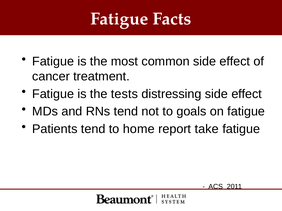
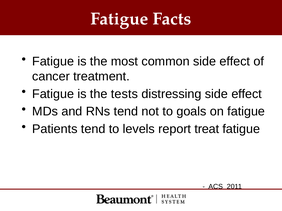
home: home -> levels (139, 129)
take: take -> treat (207, 129)
